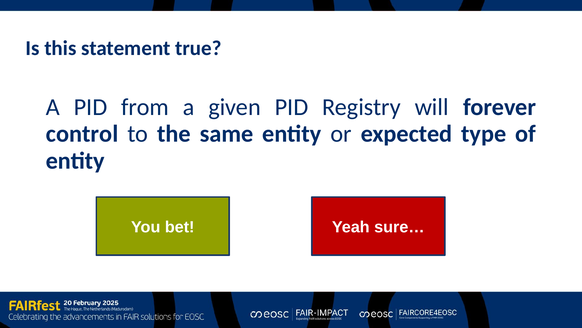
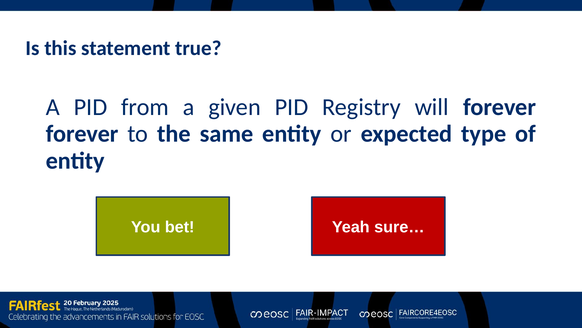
control: control -> forever (82, 134)
